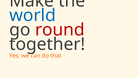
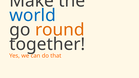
round colour: red -> orange (60, 30)
